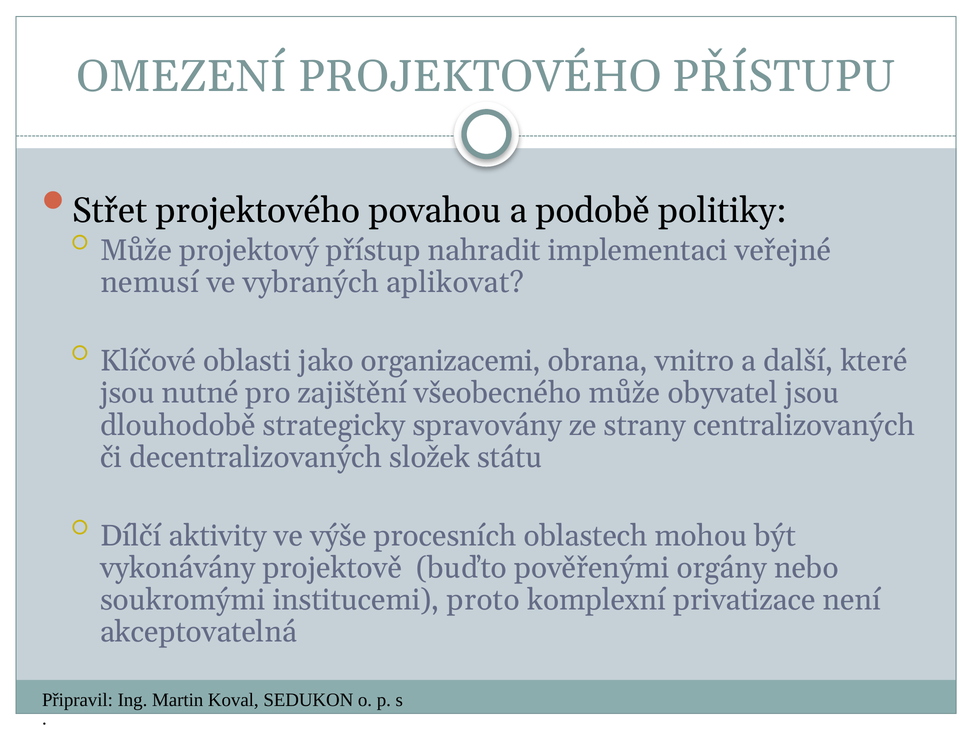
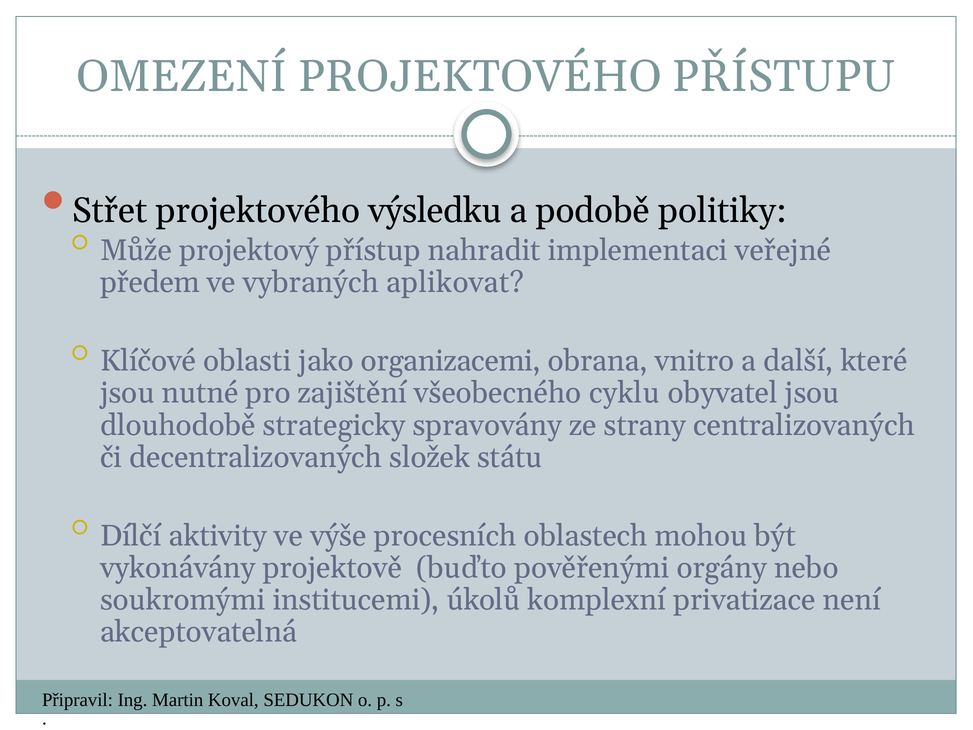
povahou: povahou -> výsledku (435, 211)
nemusí: nemusí -> předem (150, 282)
všeobecného může: může -> cyklu (624, 393)
proto: proto -> úkolů (483, 600)
